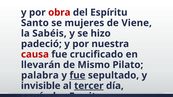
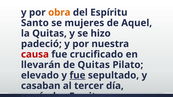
obra colour: red -> orange (59, 12)
Viene: Viene -> Aquel (137, 23)
la Sabéis: Sabéis -> Quitas (49, 33)
de Mismo: Mismo -> Quitas (94, 65)
palabra: palabra -> elevado (40, 76)
invisible: invisible -> casaban (41, 86)
tercer underline: present -> none (89, 86)
